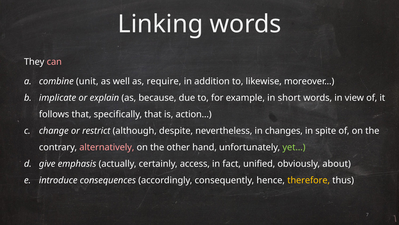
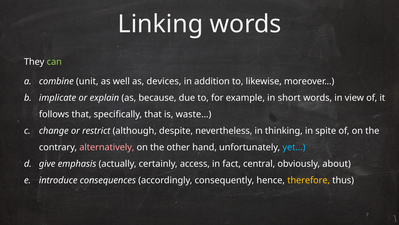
can colour: pink -> light green (54, 62)
require: require -> devices (164, 81)
action…: action… -> waste… (194, 114)
changes: changes -> thinking (284, 131)
yet… colour: light green -> light blue (294, 147)
unified: unified -> central (259, 163)
